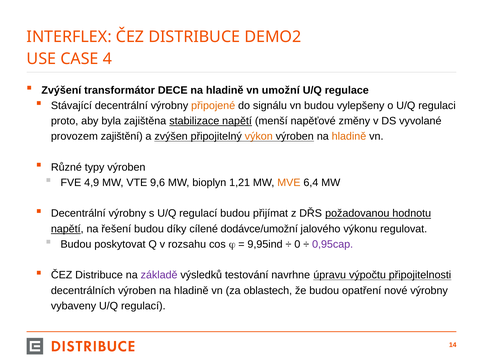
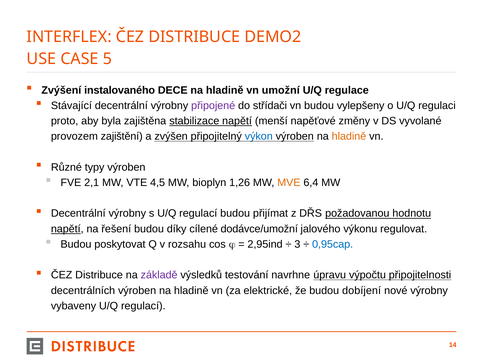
4: 4 -> 5 (107, 59)
transformátor: transformátor -> instalovaného (120, 90)
připojené colour: orange -> purple (213, 106)
signálu: signálu -> střídači (270, 106)
výkon colour: orange -> blue (259, 136)
4,9: 4,9 -> 2,1 (92, 183)
9,6: 9,6 -> 4,5 (158, 183)
1,21: 1,21 -> 1,26 (240, 183)
9,95ind: 9,95ind -> 2,95ind (265, 244)
0: 0 -> 3 (297, 244)
0,95cap colour: purple -> blue (333, 244)
oblastech: oblastech -> elektrické (268, 291)
opatření: opatření -> dobíjení (362, 291)
